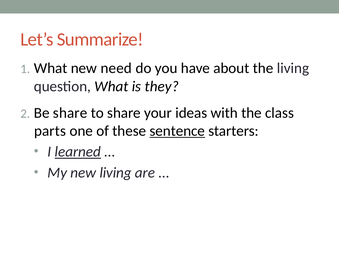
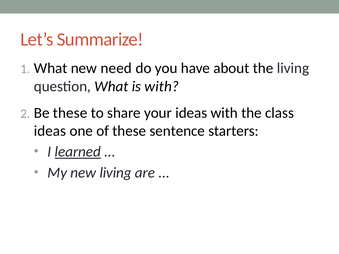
is they: they -> with (162, 86)
Be share: share -> these (70, 113)
parts: parts -> ideas (50, 131)
sentence underline: present -> none (177, 131)
